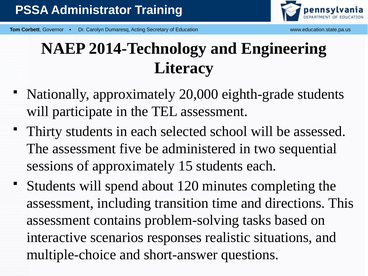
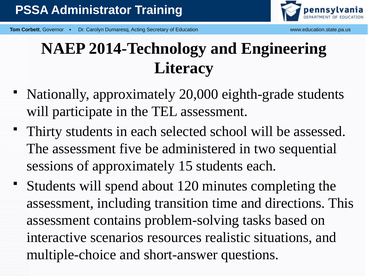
responses: responses -> resources (174, 237)
